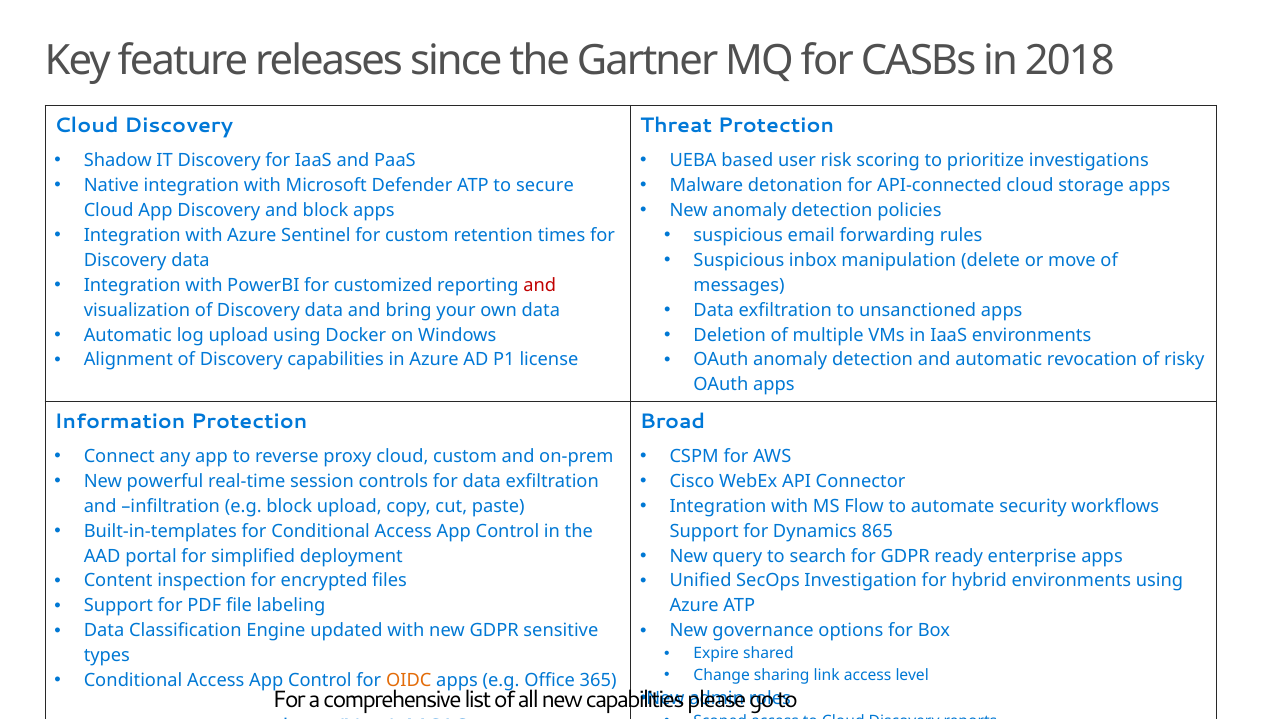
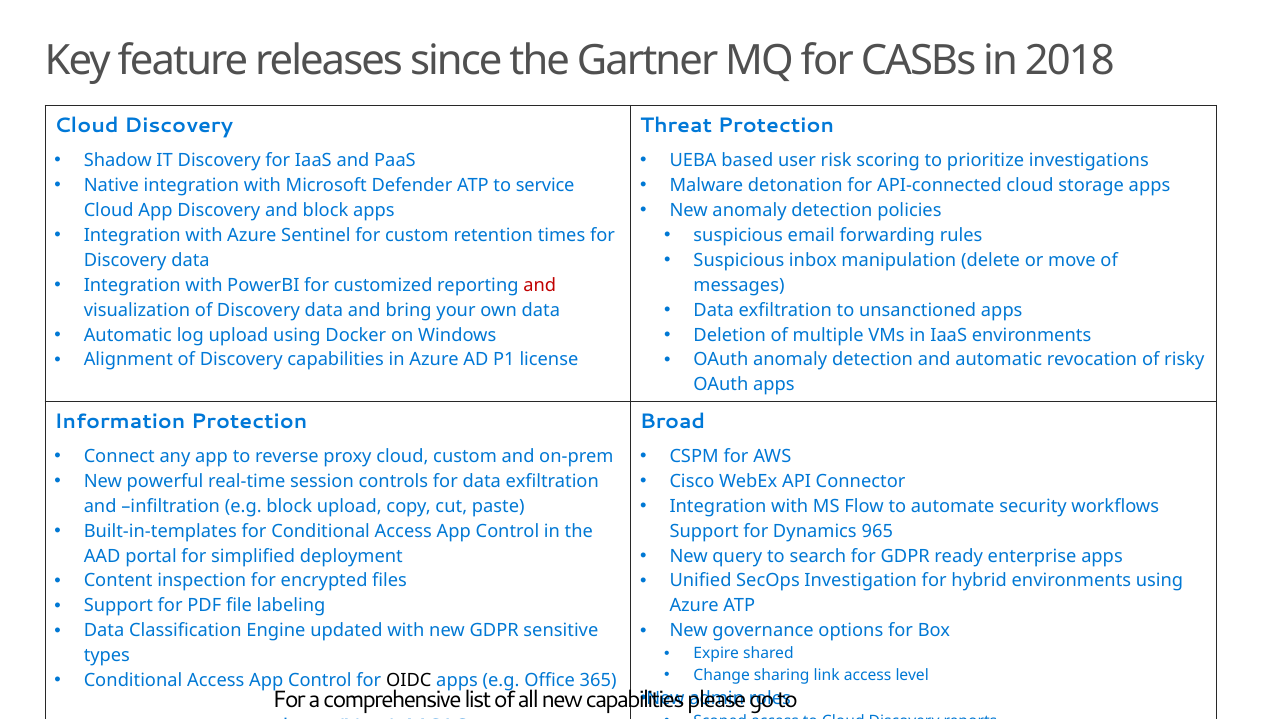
secure: secure -> service (545, 186)
865: 865 -> 965 (877, 531)
OIDC colour: orange -> black (409, 680)
